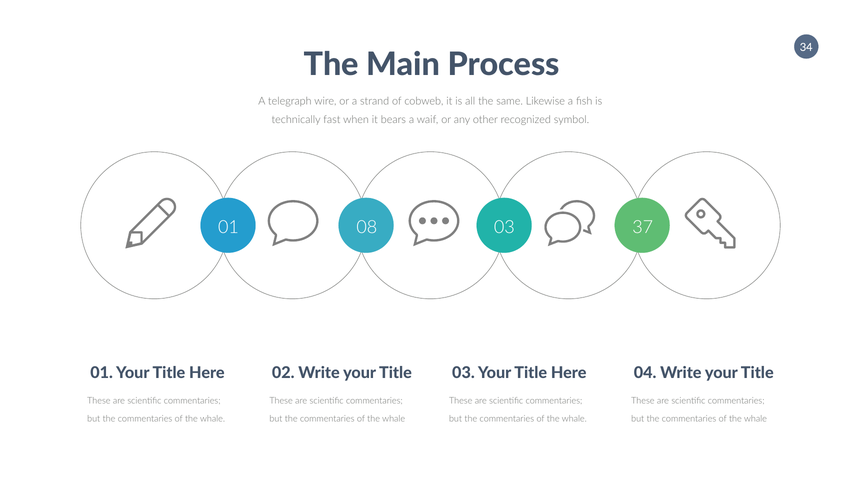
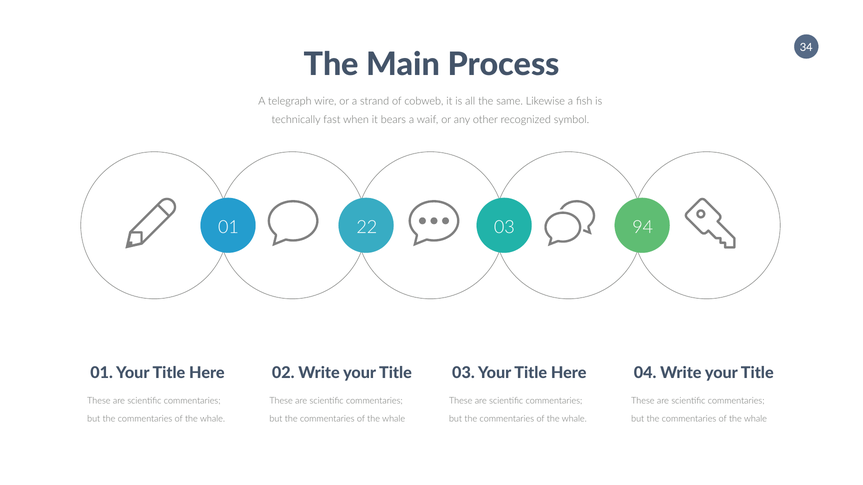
08: 08 -> 22 (367, 228)
37: 37 -> 94 (643, 228)
